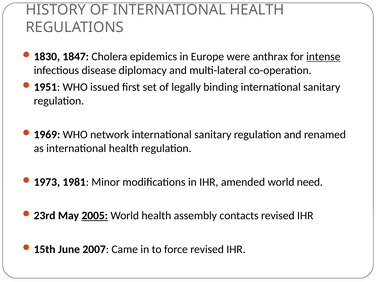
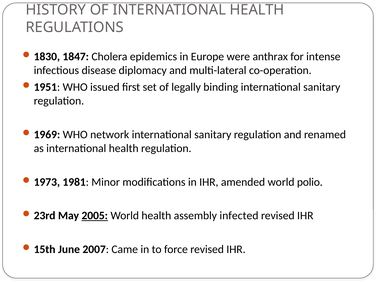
intense underline: present -> none (323, 57)
need: need -> polio (310, 182)
contacts: contacts -> infected (239, 216)
